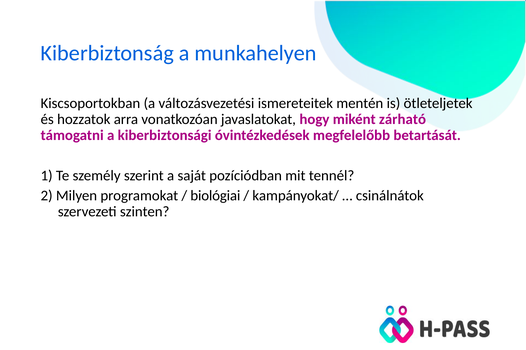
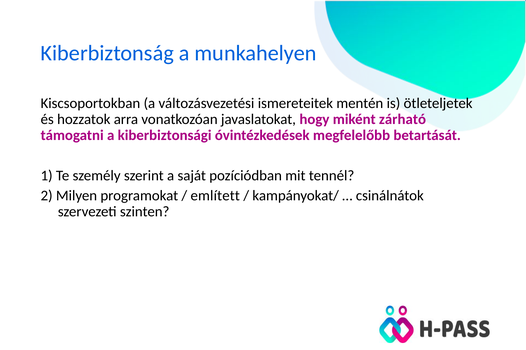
biológiai: biológiai -> említett (215, 196)
